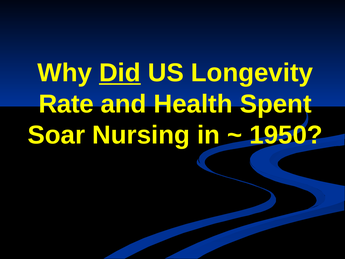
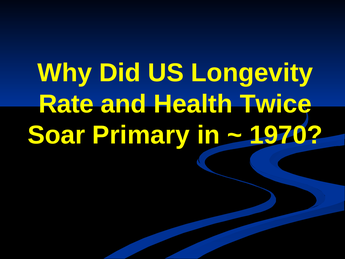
Did underline: present -> none (120, 73)
Spent: Spent -> Twice (276, 104)
Nursing: Nursing -> Primary (141, 135)
1950: 1950 -> 1970 (286, 135)
